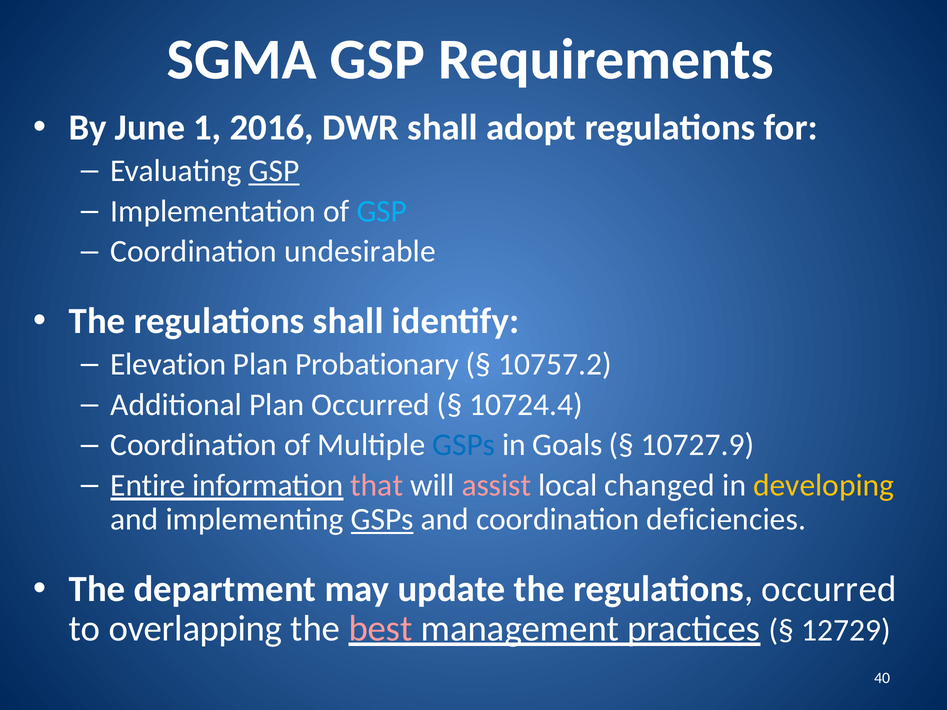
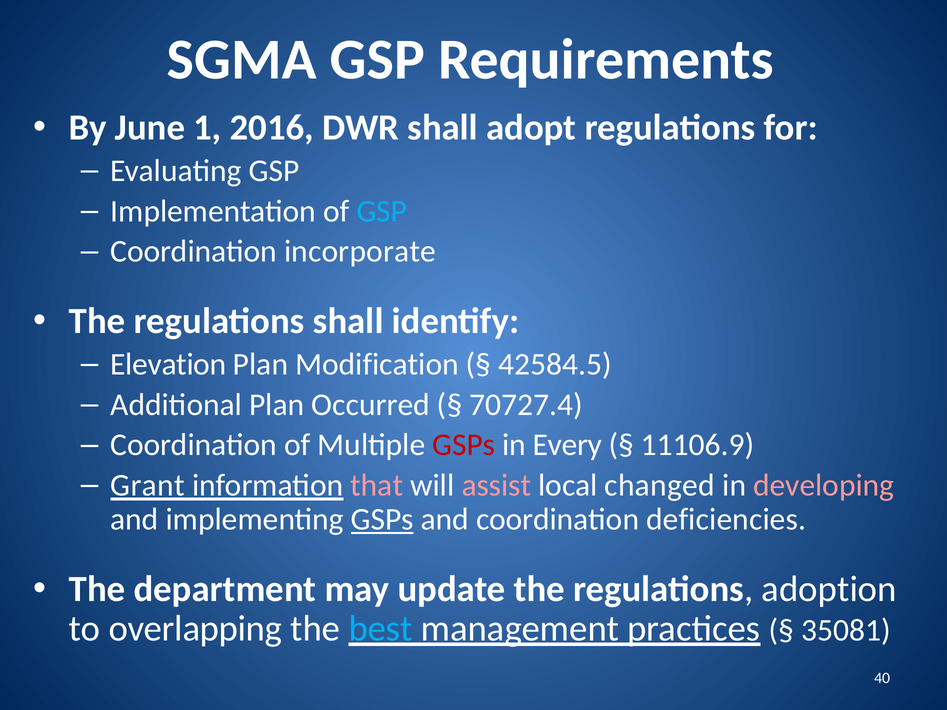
GSP underline: present -> none (274, 171)
undesirable: undesirable -> incorporate (360, 252)
Probationary: Probationary -> Modification (377, 364)
10757.2: 10757.2 -> 42584.5 (555, 364)
10724.4: 10724.4 -> 70727.4 (526, 405)
GSPs colour: blue -> red (464, 445)
Goals: Goals -> Every (567, 445)
10727.9: 10727.9 -> 11106.9 (698, 445)
Entire: Entire -> Grant (148, 485)
developing colour: yellow -> pink (824, 485)
occurred: occurred -> adoption (829, 589)
best colour: pink -> light blue (381, 629)
12729: 12729 -> 35081 (846, 631)
